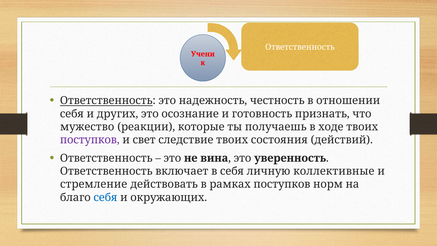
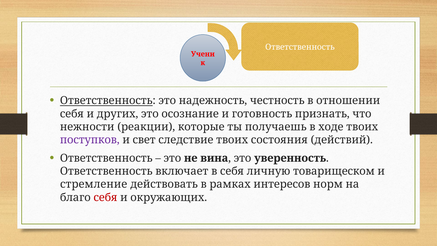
мужество: мужество -> нежности (87, 127)
коллективные: коллективные -> товарищеском (334, 171)
рамках поступков: поступков -> интересов (282, 184)
себя colour: blue -> red (105, 197)
